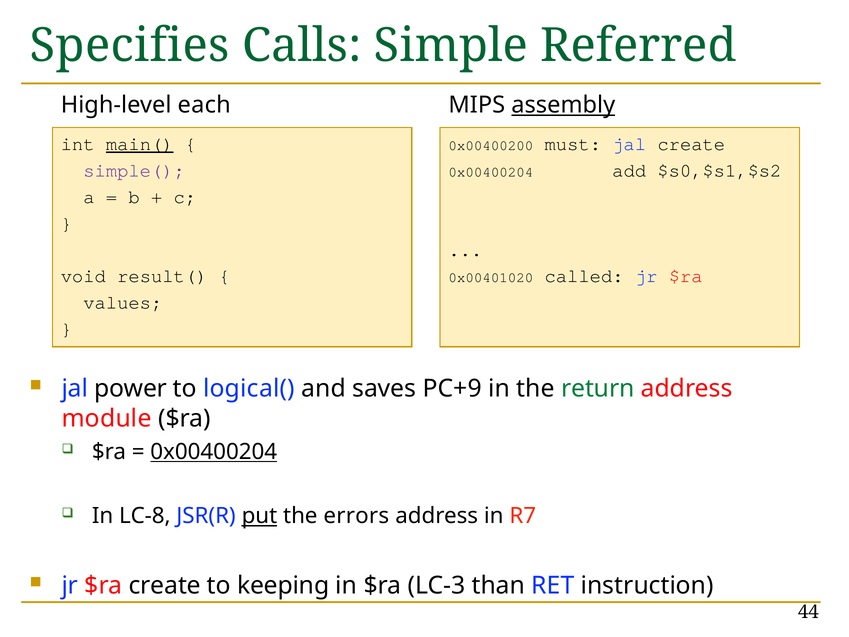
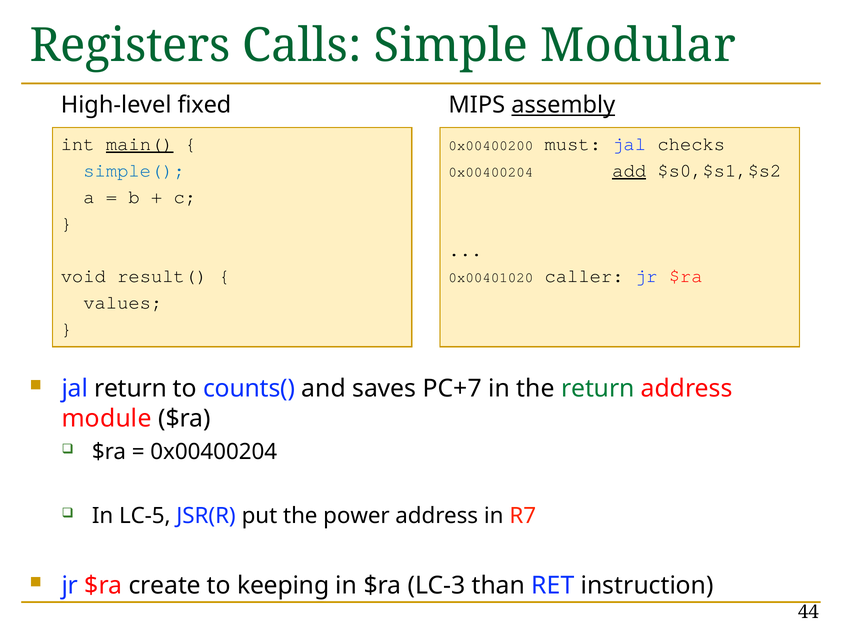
Specifies: Specifies -> Registers (130, 46)
Referred: Referred -> Modular (638, 46)
each: each -> fixed (204, 105)
jal create: create -> checks (691, 144)
simple( colour: purple -> blue (134, 171)
add underline: none -> present (629, 171)
called: called -> caller (584, 276)
jal power: power -> return (131, 389)
logical(: logical( -> counts( (249, 389)
PC+9: PC+9 -> PC+7 (452, 389)
0x00400204 underline: present -> none (214, 452)
LC-8: LC-8 -> LC-5 (145, 516)
put underline: present -> none (259, 516)
errors: errors -> power (356, 516)
